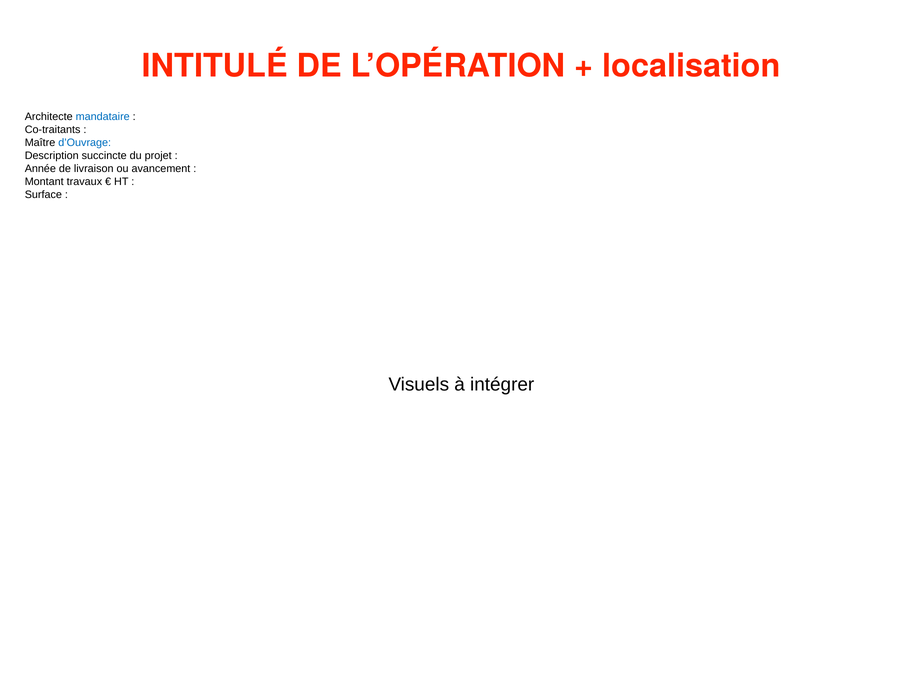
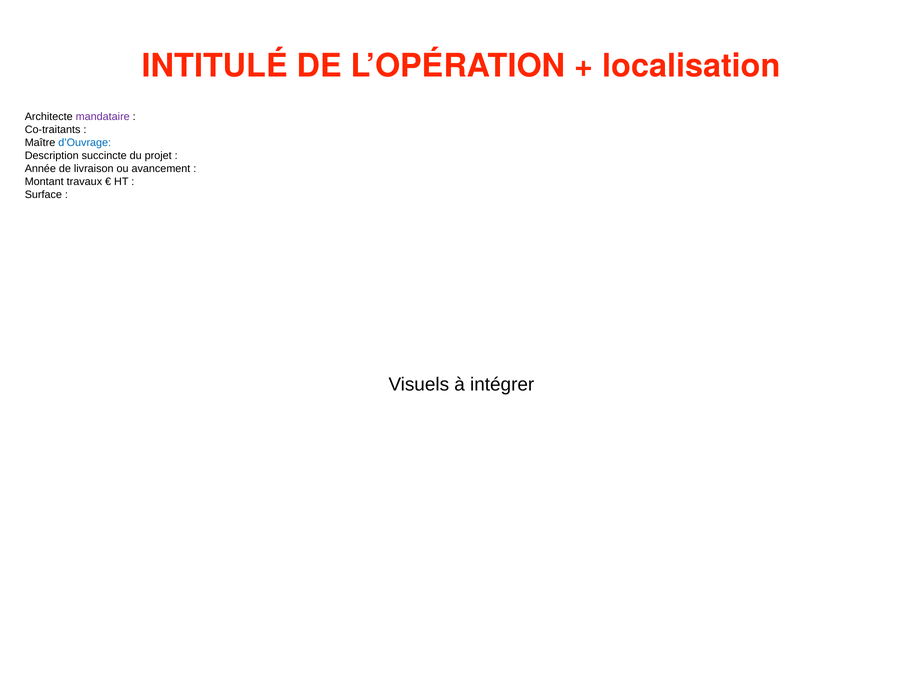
mandataire colour: blue -> purple (103, 117)
